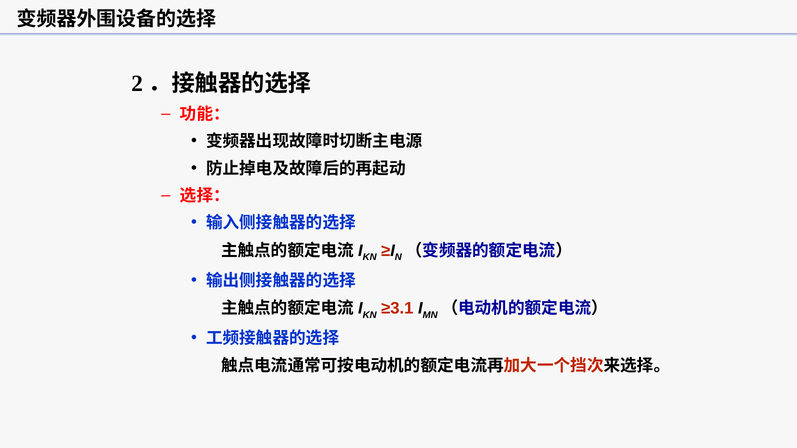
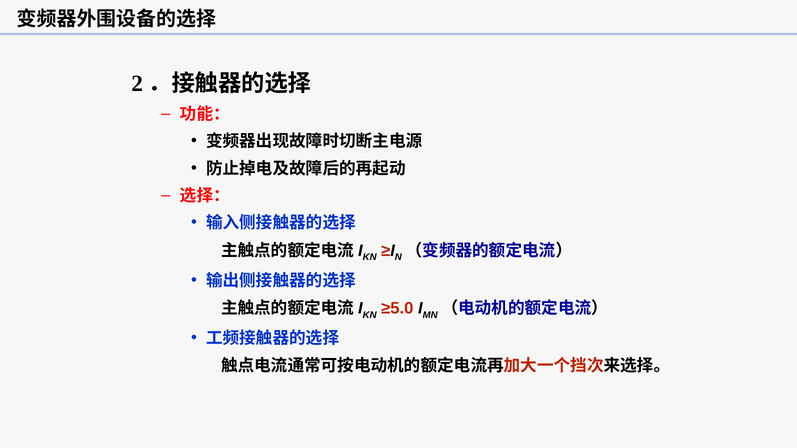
≥3.1: ≥3.1 -> ≥5.0 (397, 309)
